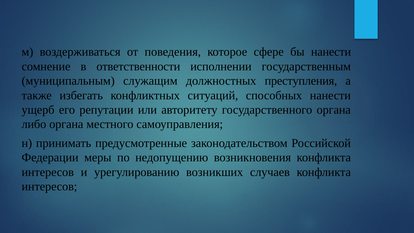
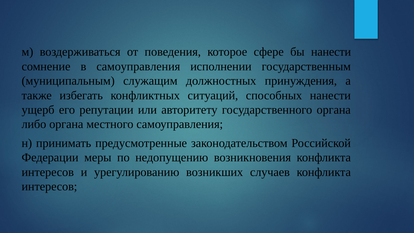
в ответственности: ответственности -> самоуправления (138, 66)
преступления: преступления -> принуждения (301, 81)
